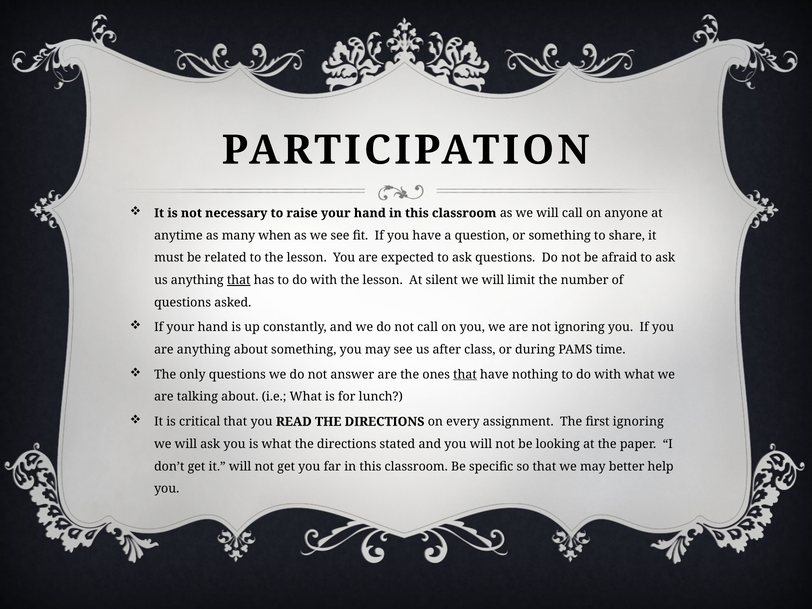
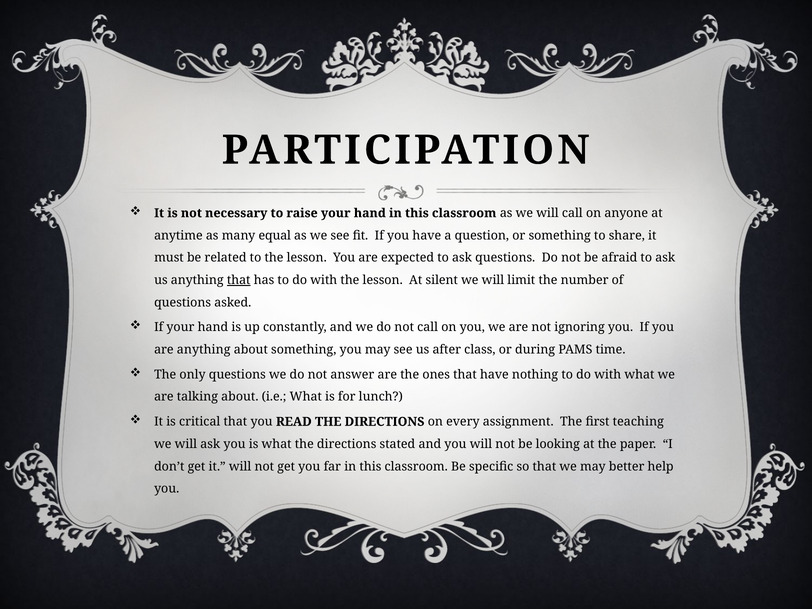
when: when -> equal (275, 235)
that underline: present -> none (465, 375)
first ignoring: ignoring -> teaching (638, 422)
